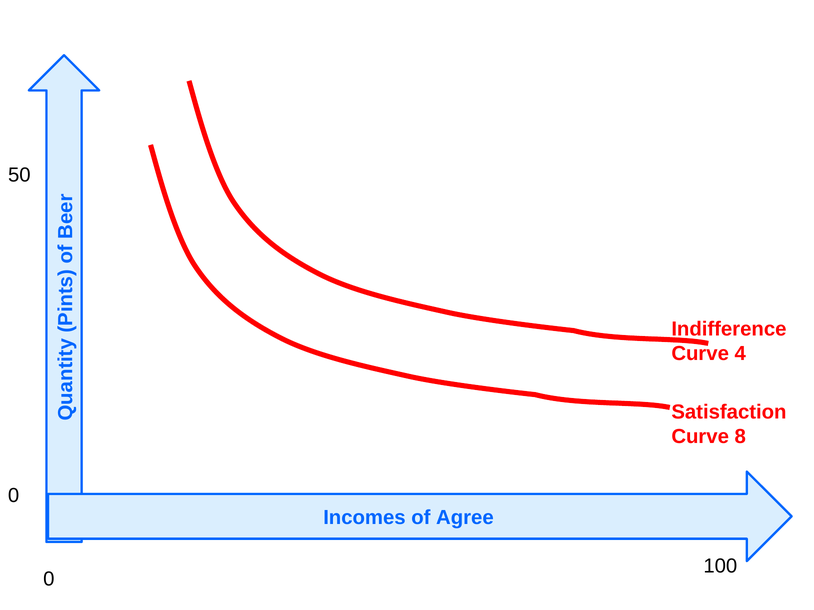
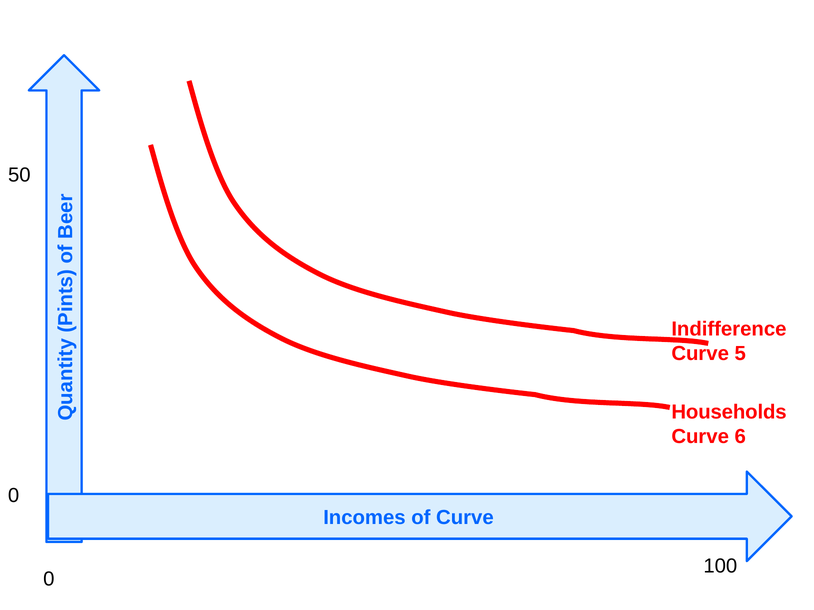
4: 4 -> 5 (740, 354)
Satisfaction: Satisfaction -> Households (729, 413)
8: 8 -> 6 (740, 437)
of Agree: Agree -> Curve (465, 518)
